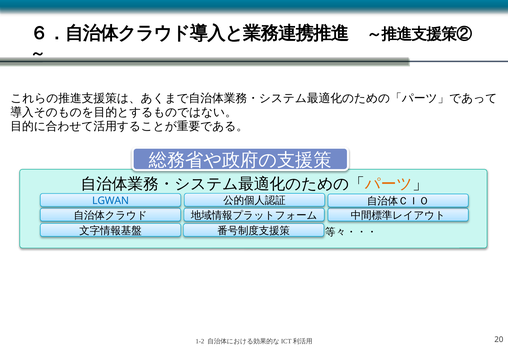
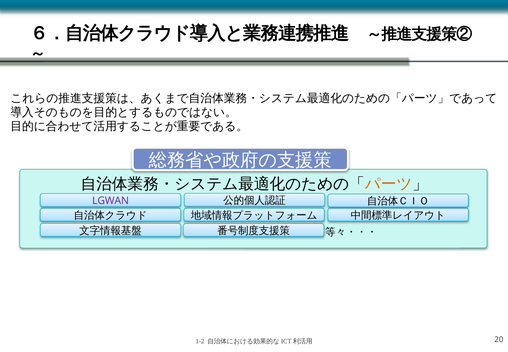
LGWAN colour: blue -> purple (111, 201)
